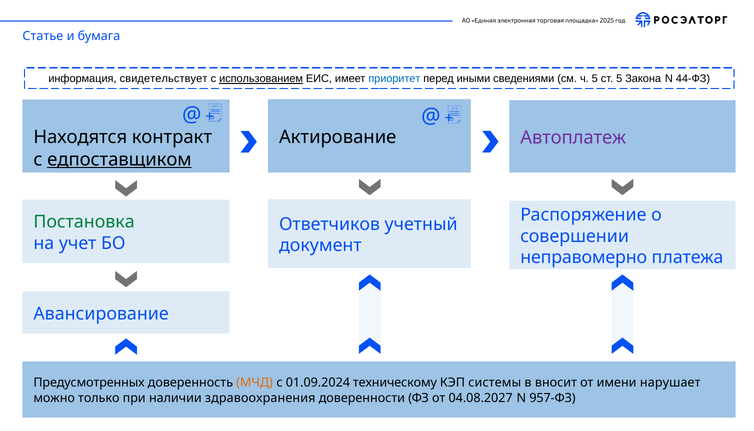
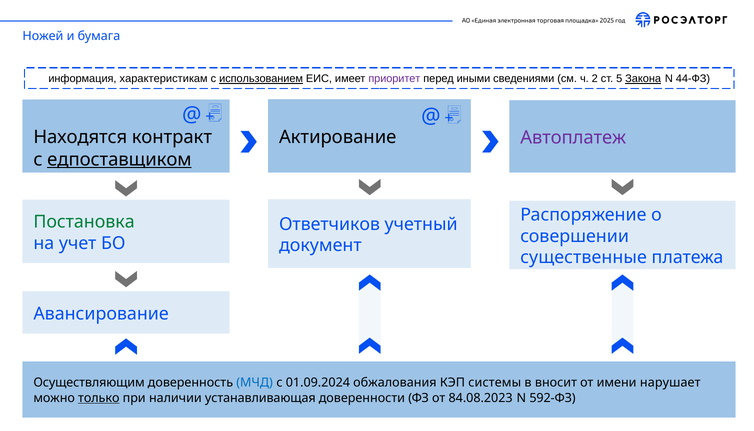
Статье: Статье -> Ножей (43, 36)
свидетельствует: свидетельствует -> характеристикам (164, 79)
приоритет colour: blue -> purple (394, 79)
ч 5: 5 -> 2 (595, 79)
Закона underline: none -> present (643, 79)
неправомерно: неправомерно -> существенные (584, 258)
Предусмотренных: Предусмотренных -> Осуществляющим (89, 383)
МЧД colour: orange -> blue (255, 383)
техническому: техническому -> обжалования (395, 383)
только underline: none -> present (99, 398)
здравоохранения: здравоохранения -> устанавливающая (260, 398)
04.08.2027: 04.08.2027 -> 84.08.2023 (481, 398)
957-ФЗ: 957-ФЗ -> 592-ФЗ (553, 398)
